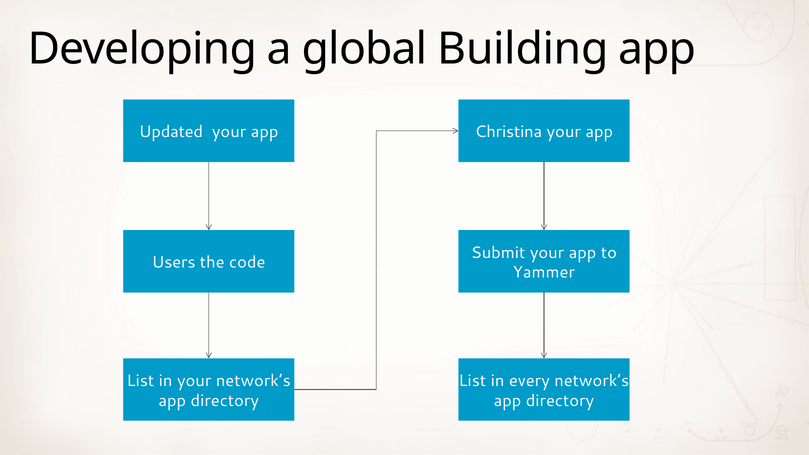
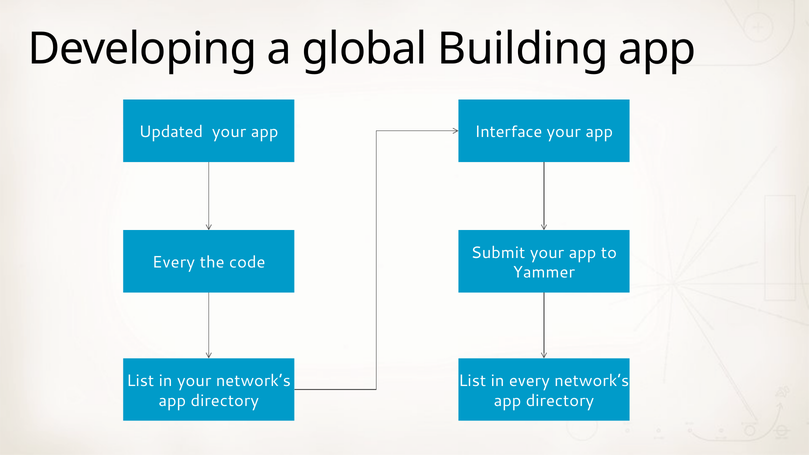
Christina: Christina -> Interface (508, 132)
Users: Users -> Every (173, 262)
